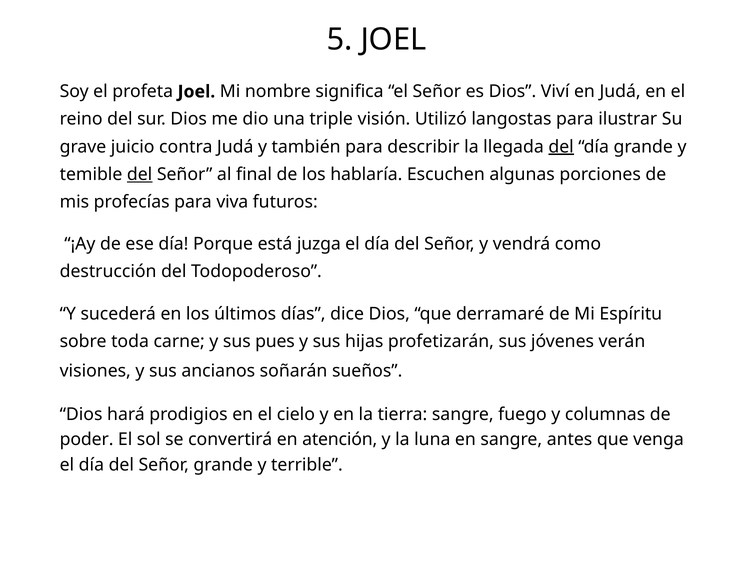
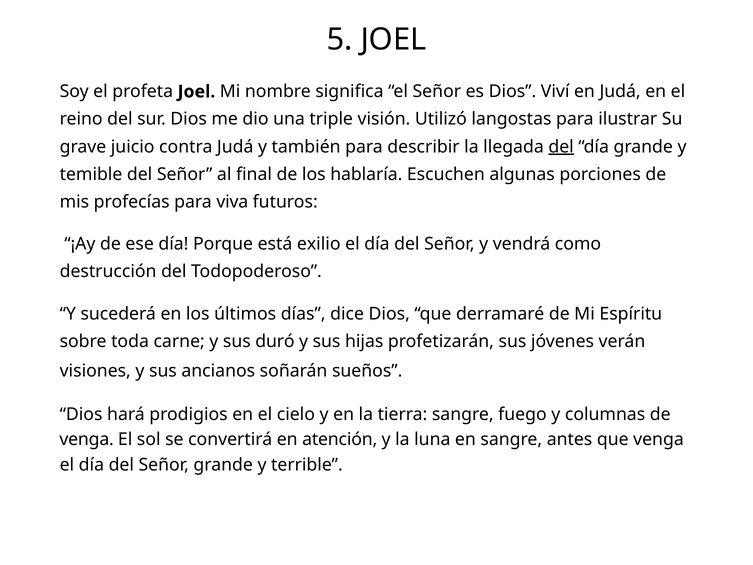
del underline: present -> none (140, 174)
juzga: juzga -> exilio (319, 244)
pues: pues -> duró (275, 341)
poder: poder -> venga (87, 439)
